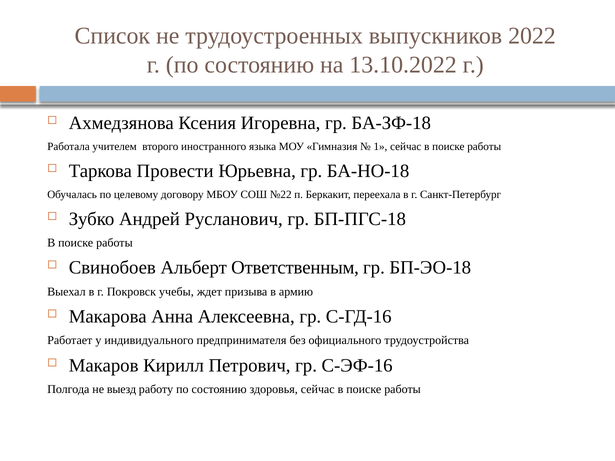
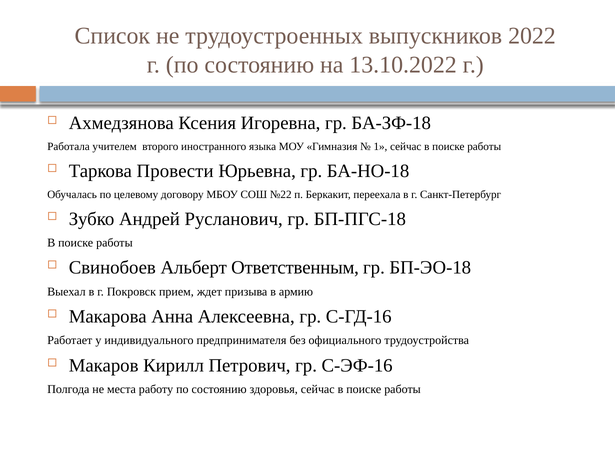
учебы: учебы -> прием (176, 292)
выезд: выезд -> места (121, 389)
